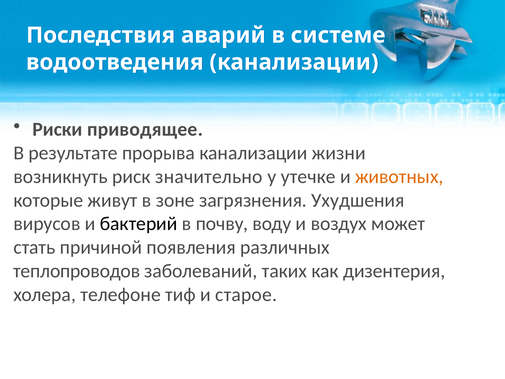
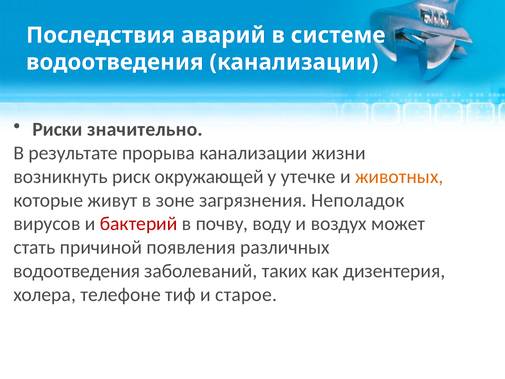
приводящее: приводящее -> значительно (145, 129)
значительно: значительно -> окружающей (209, 176)
Ухудшения: Ухудшения -> Неполадок (358, 200)
бактерий colour: black -> red (139, 224)
теплопроводов: теплопроводов -> водоотведения (77, 271)
